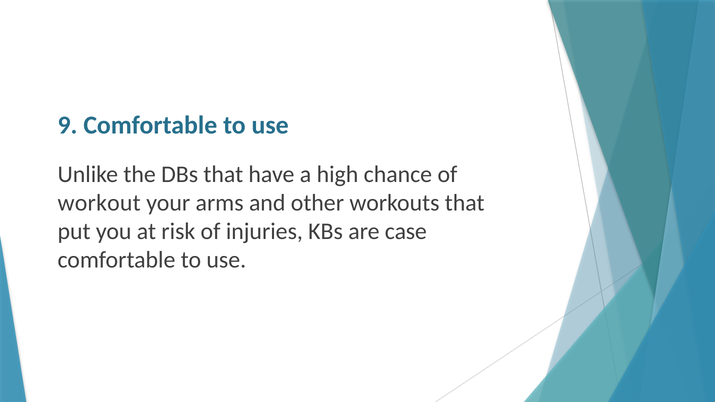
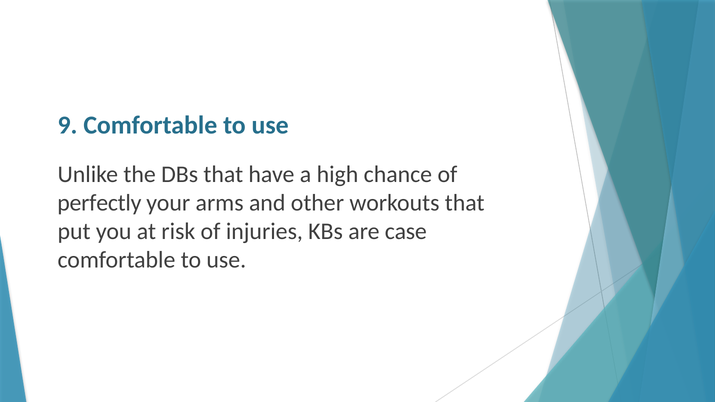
workout: workout -> perfectly (99, 203)
